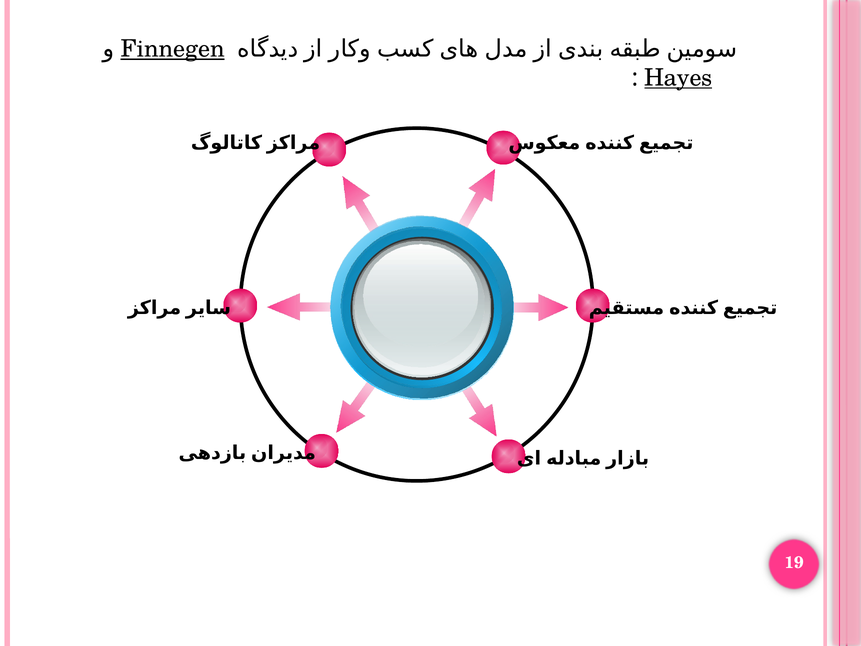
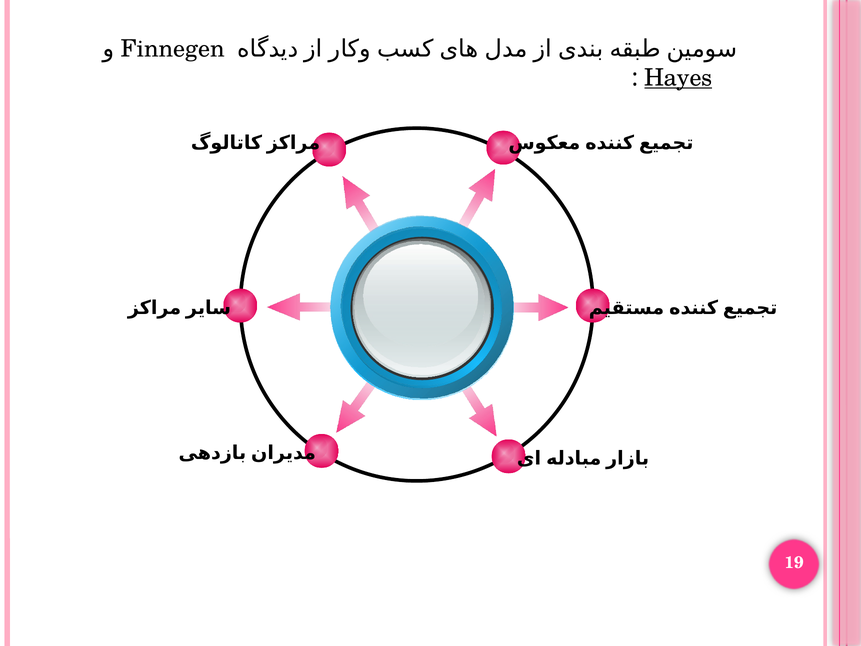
Finnegen underline: present -> none (173, 49)
